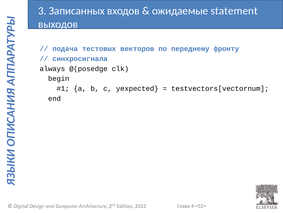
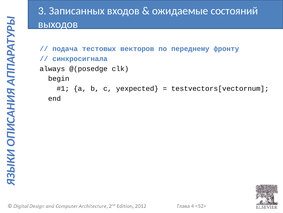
statement: statement -> состояний (234, 11)
